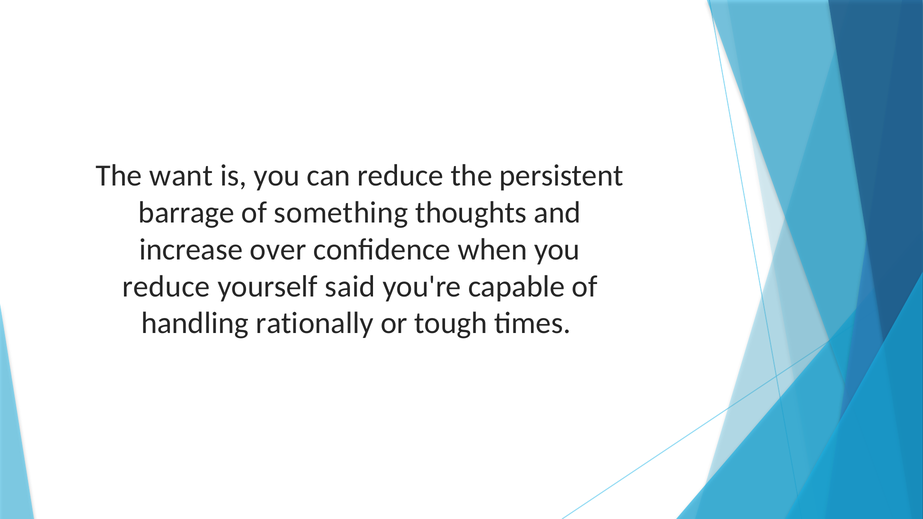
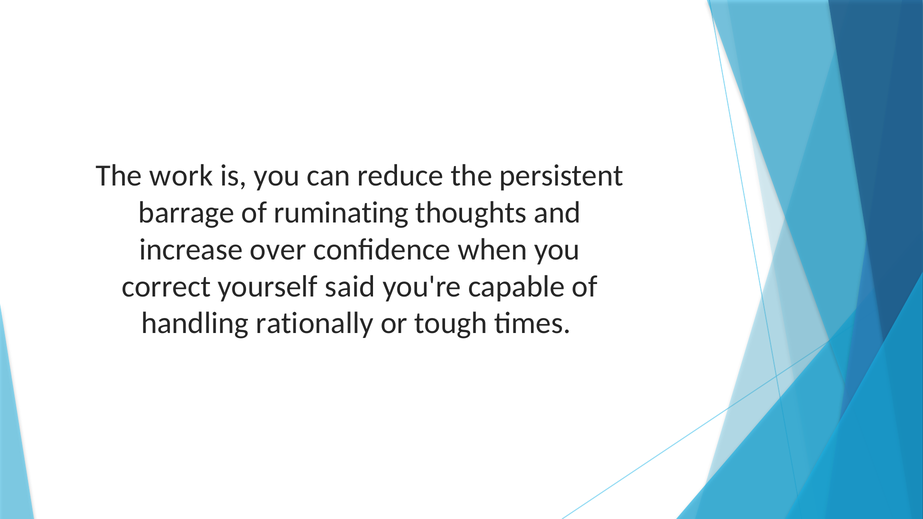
want: want -> work (181, 176)
something: something -> ruminating (341, 213)
reduce: reduce -> correct (166, 287)
